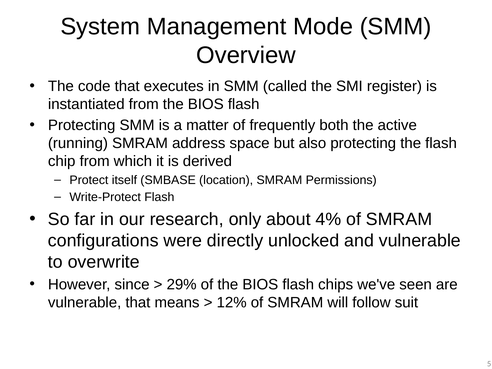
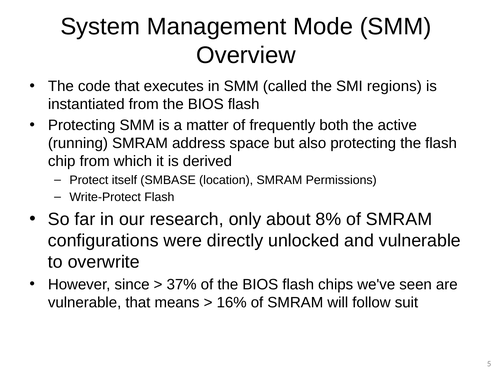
register: register -> regions (394, 86)
4%: 4% -> 8% (328, 219)
29%: 29% -> 37% (182, 284)
12%: 12% -> 16% (232, 302)
